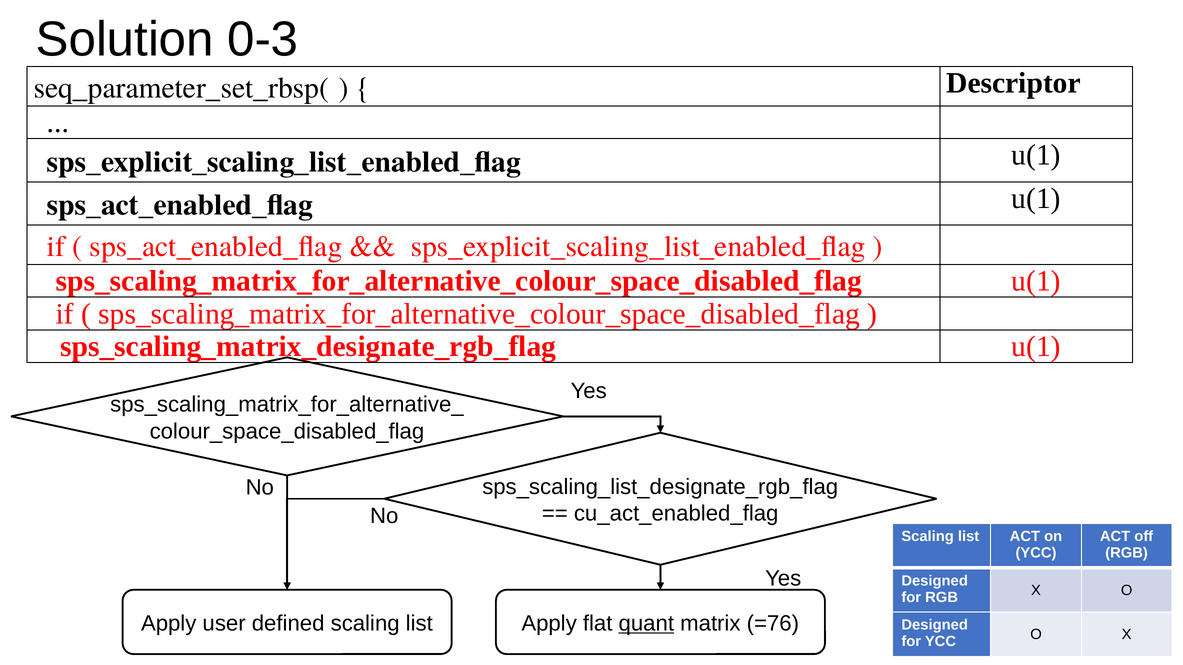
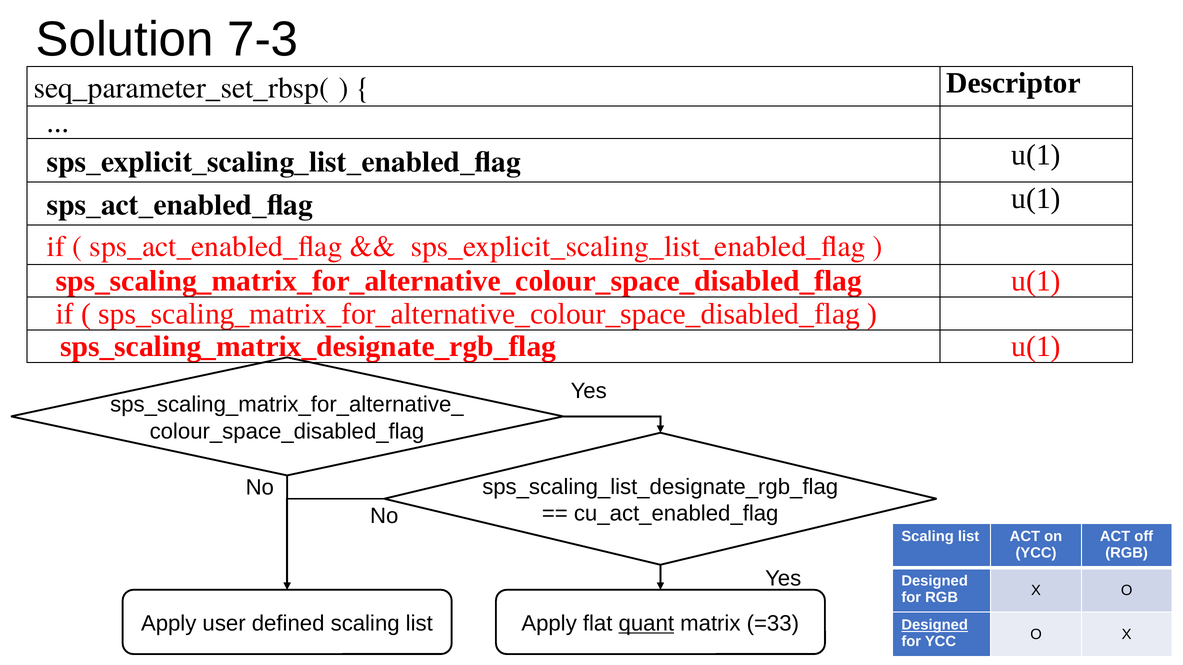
0-3: 0-3 -> 7-3 (263, 40)
=76: =76 -> =33 (773, 624)
Designed underline: none -> present (935, 625)
